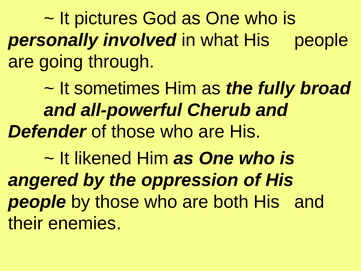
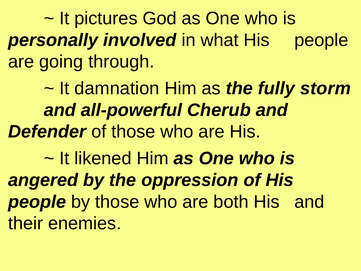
sometimes: sometimes -> damnation (117, 88)
broad: broad -> storm (325, 88)
